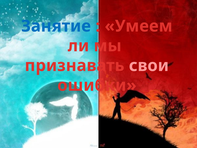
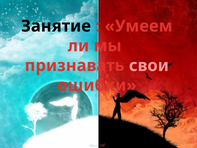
Занятие colour: blue -> black (56, 26)
